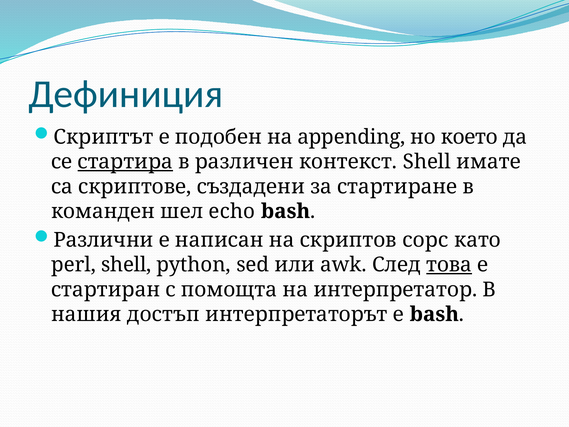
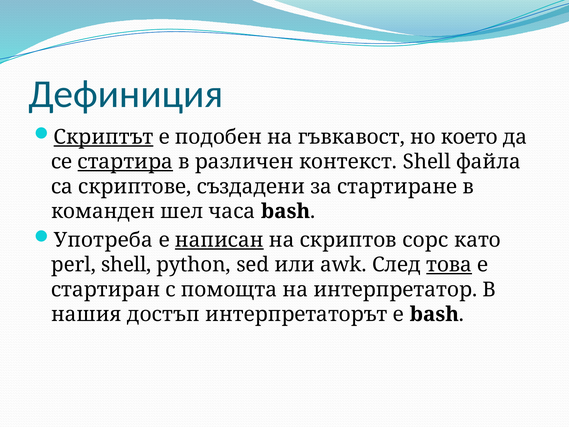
Скриптът underline: none -> present (103, 137)
appending: appending -> гъвкавост (351, 137)
имате: имате -> файла (488, 162)
echo: echo -> часа (232, 211)
Различни: Различни -> Употреба (103, 240)
написан underline: none -> present (219, 240)
